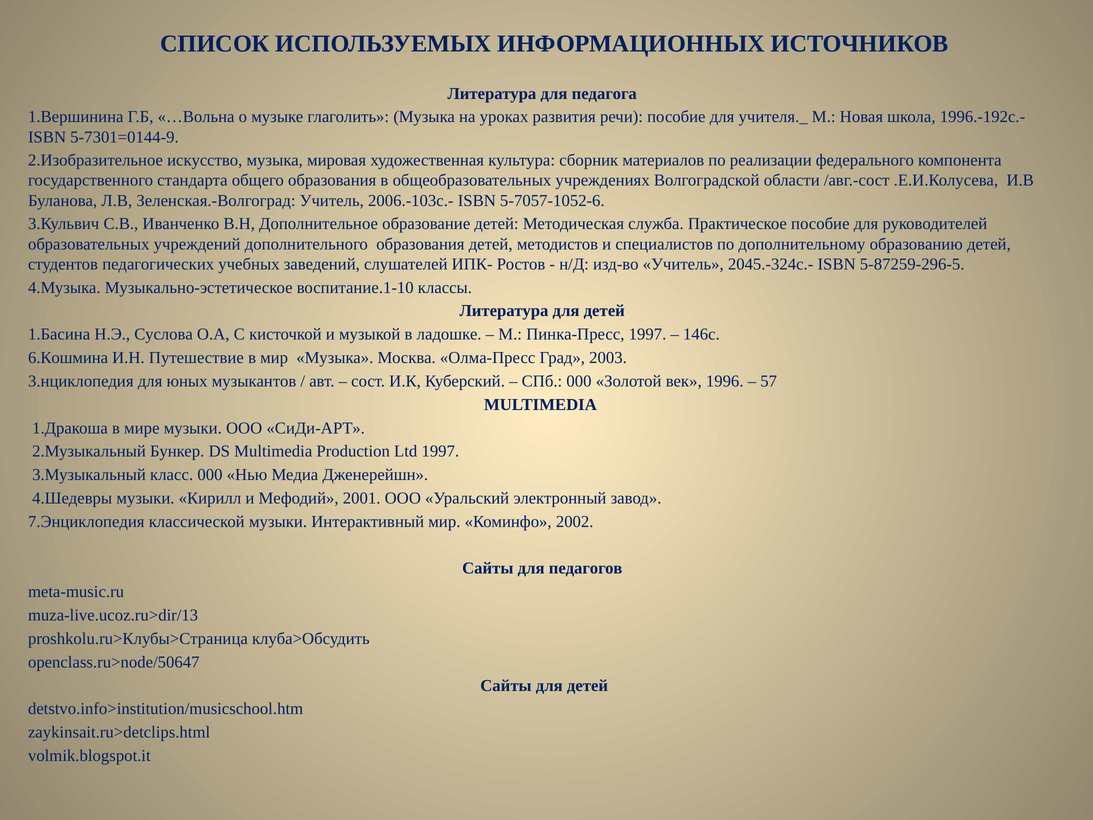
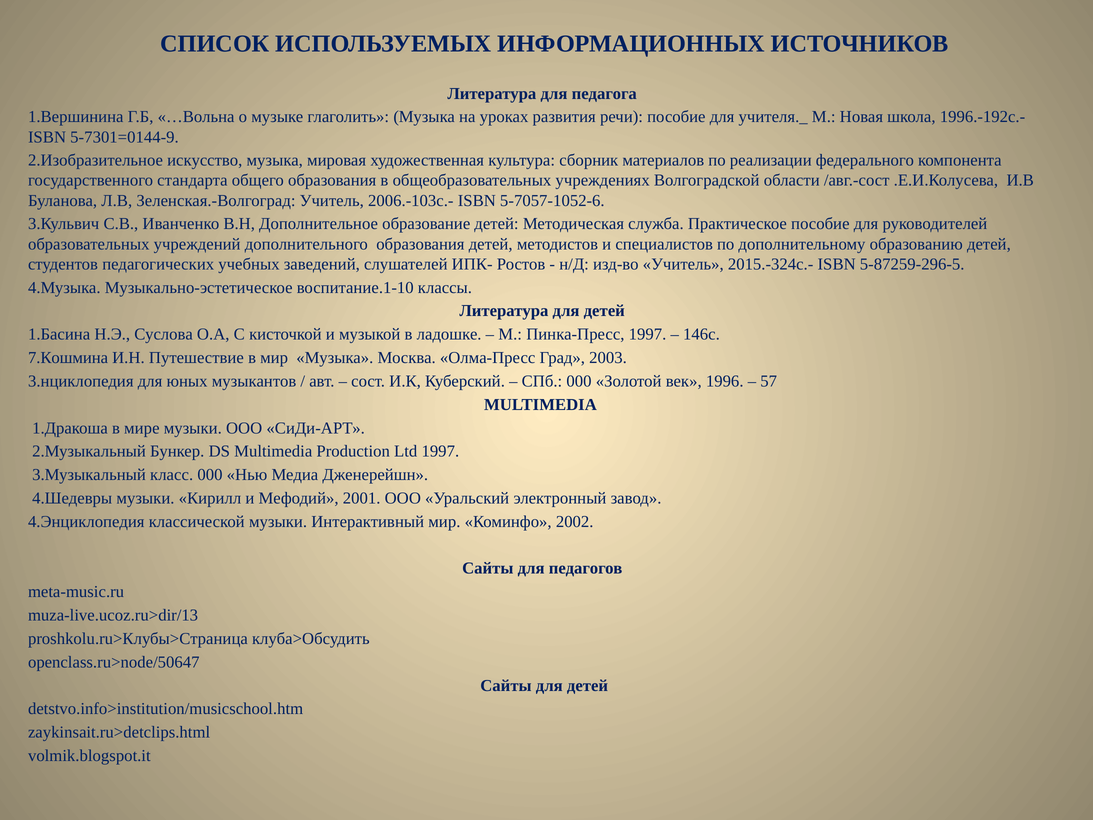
2045.-324с.-: 2045.-324с.- -> 2015.-324с.- (771, 264)
6.Кошмина: 6.Кошмина -> 7.Кошмина (68, 358)
7.Энциклопедия: 7.Энциклопедия -> 4.Энциклопедия (86, 521)
